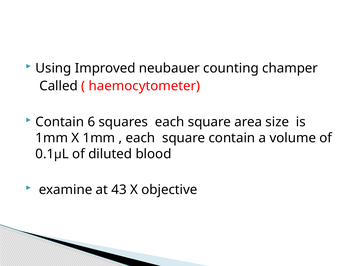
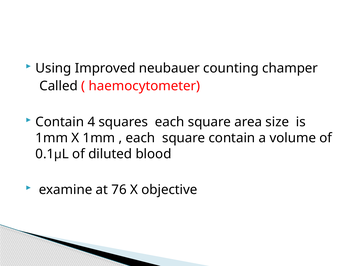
6: 6 -> 4 (91, 122)
43: 43 -> 76 (119, 190)
